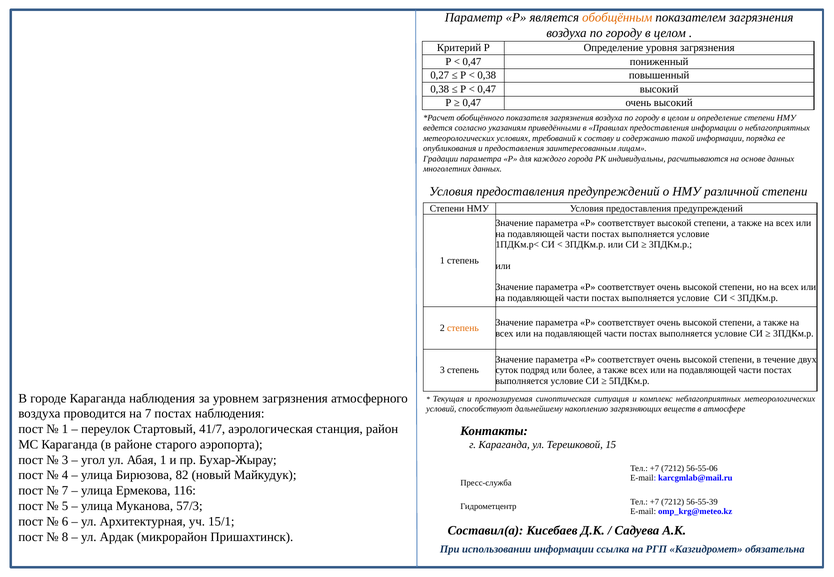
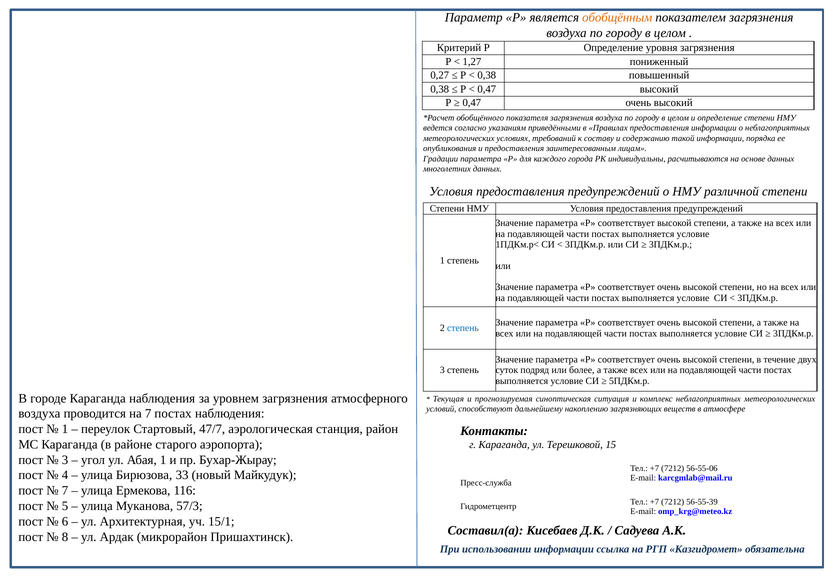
0,47: 0,47 -> 1,27 (472, 62)
степень colour: orange -> blue (463, 328)
41/7: 41/7 -> 47/7 (212, 429)
82: 82 -> 33 (182, 476)
